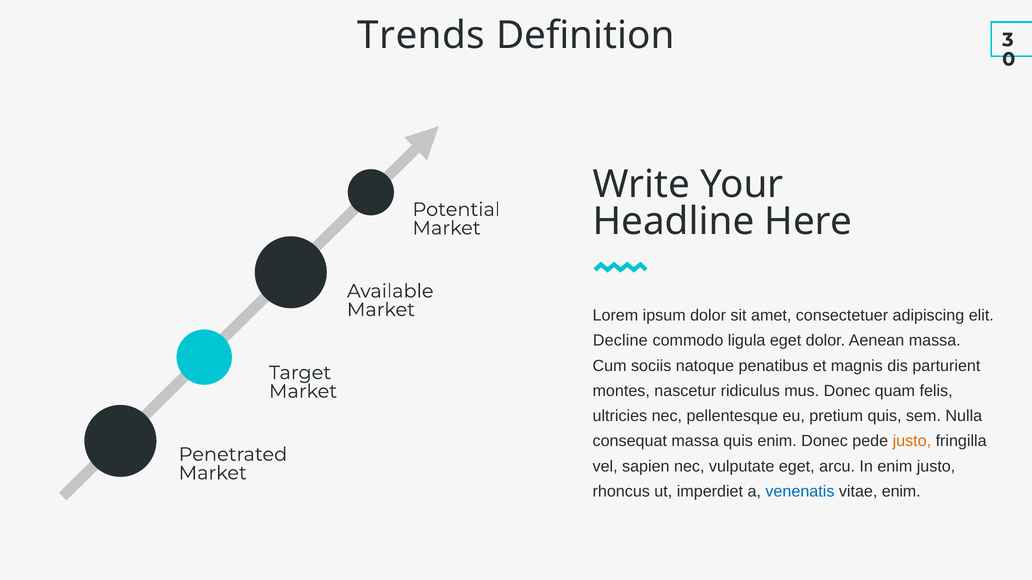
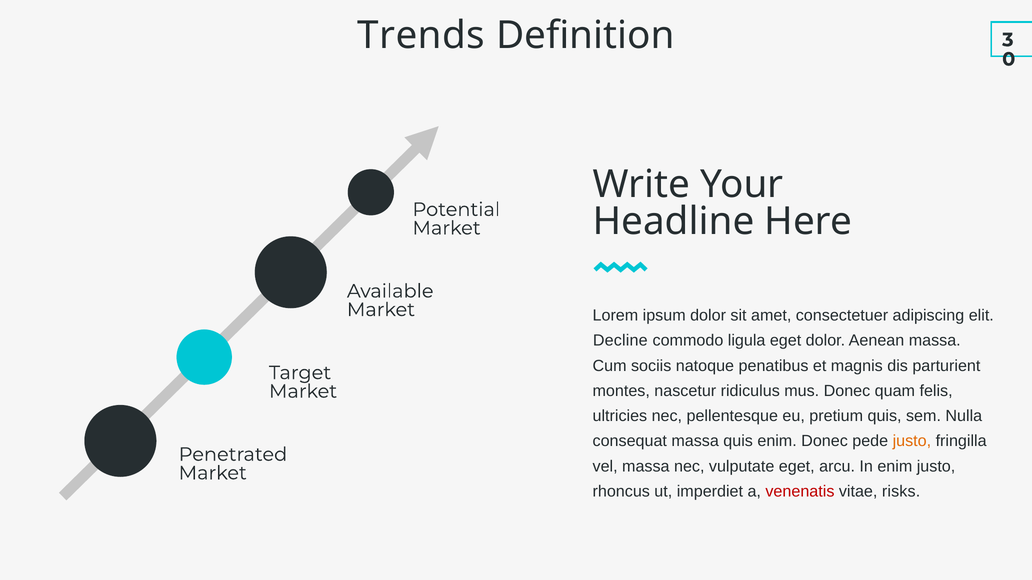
vel sapien: sapien -> massa (646, 467)
venenatis colour: blue -> red (800, 492)
vitae enim: enim -> risks (901, 492)
